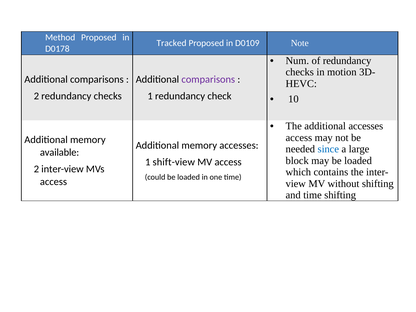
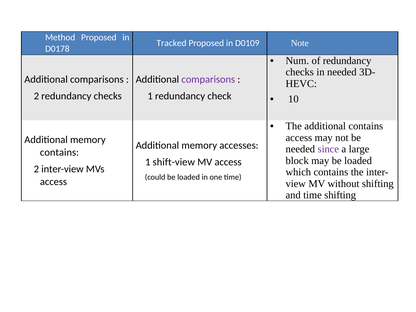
in motion: motion -> needed (342, 72)
additional accesses: accesses -> contains (366, 126)
since colour: blue -> purple (328, 149)
available: available -> contains (59, 152)
